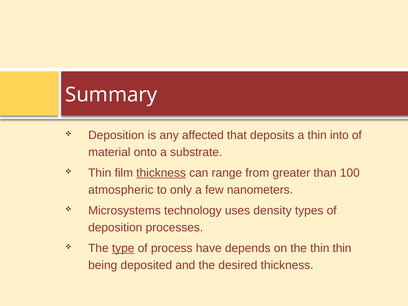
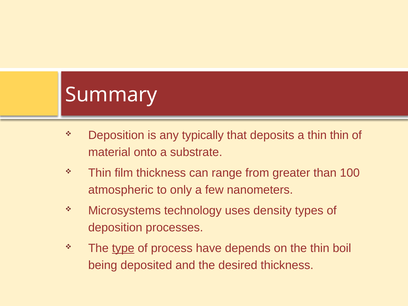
affected: affected -> typically (203, 135)
thin into: into -> thin (339, 135)
thickness underline: present -> none (161, 173)
thin thin: thin -> boil (342, 248)
